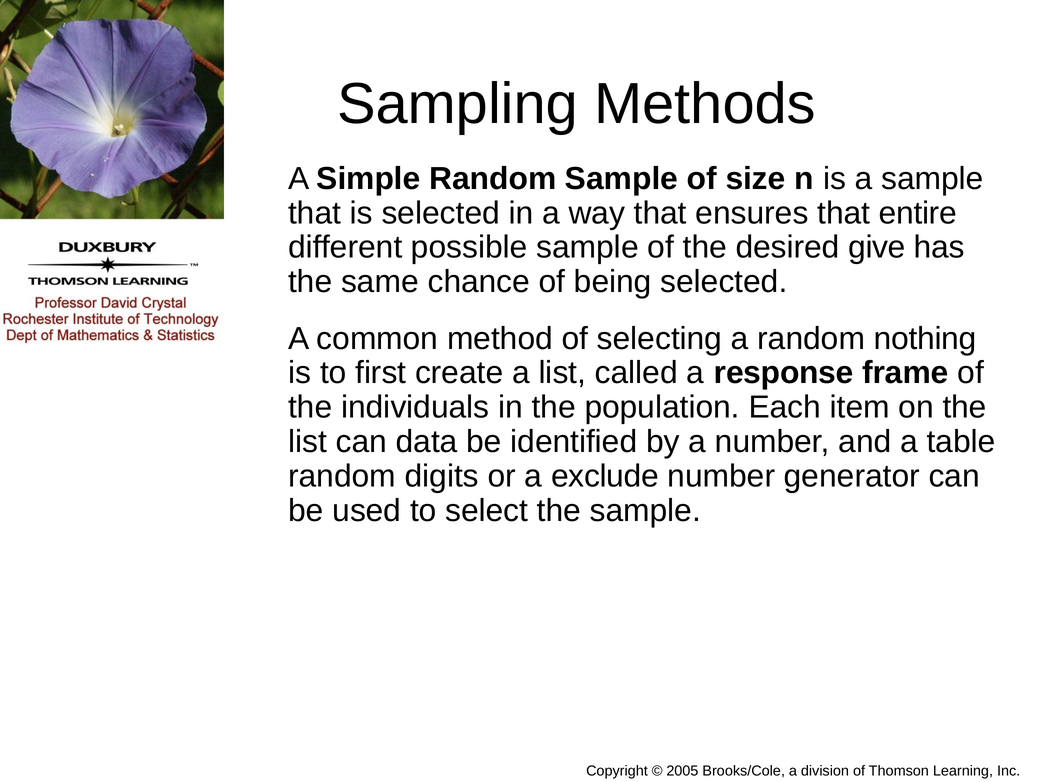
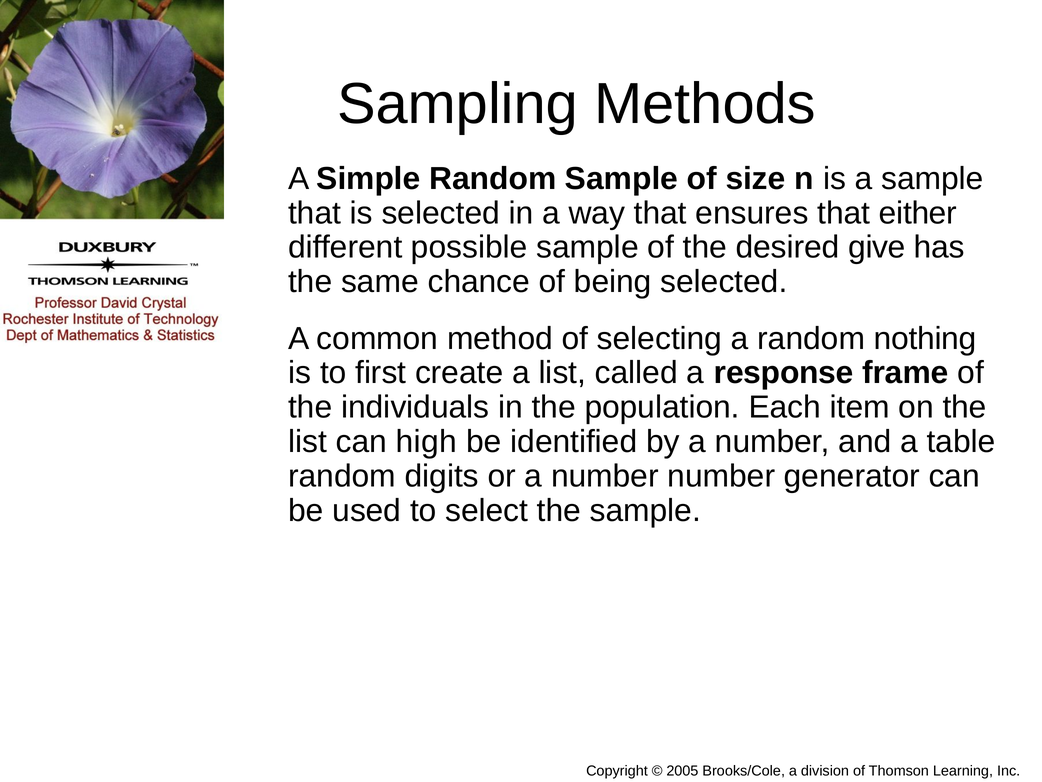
entire: entire -> either (918, 213)
data: data -> high (426, 441)
or a exclude: exclude -> number (605, 476)
